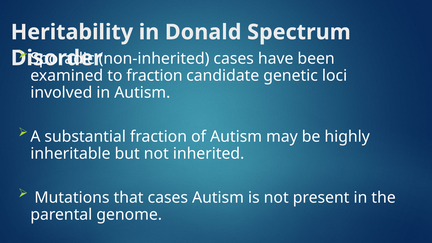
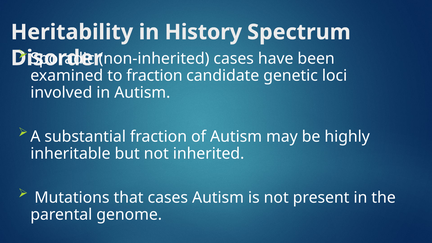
Donald: Donald -> History (203, 32)
